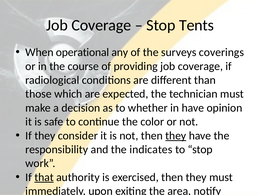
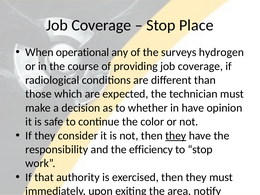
Tents: Tents -> Place (196, 25)
coverings: coverings -> hydrogen (221, 52)
indicates: indicates -> efficiency (151, 149)
that underline: present -> none (44, 177)
